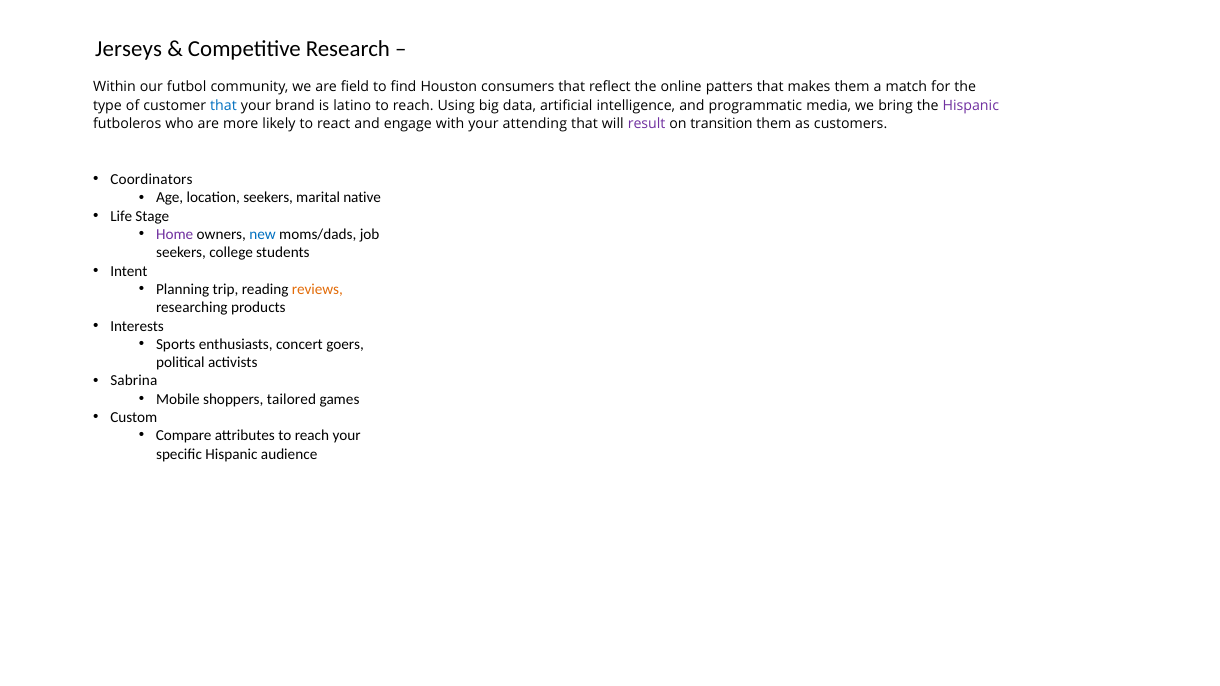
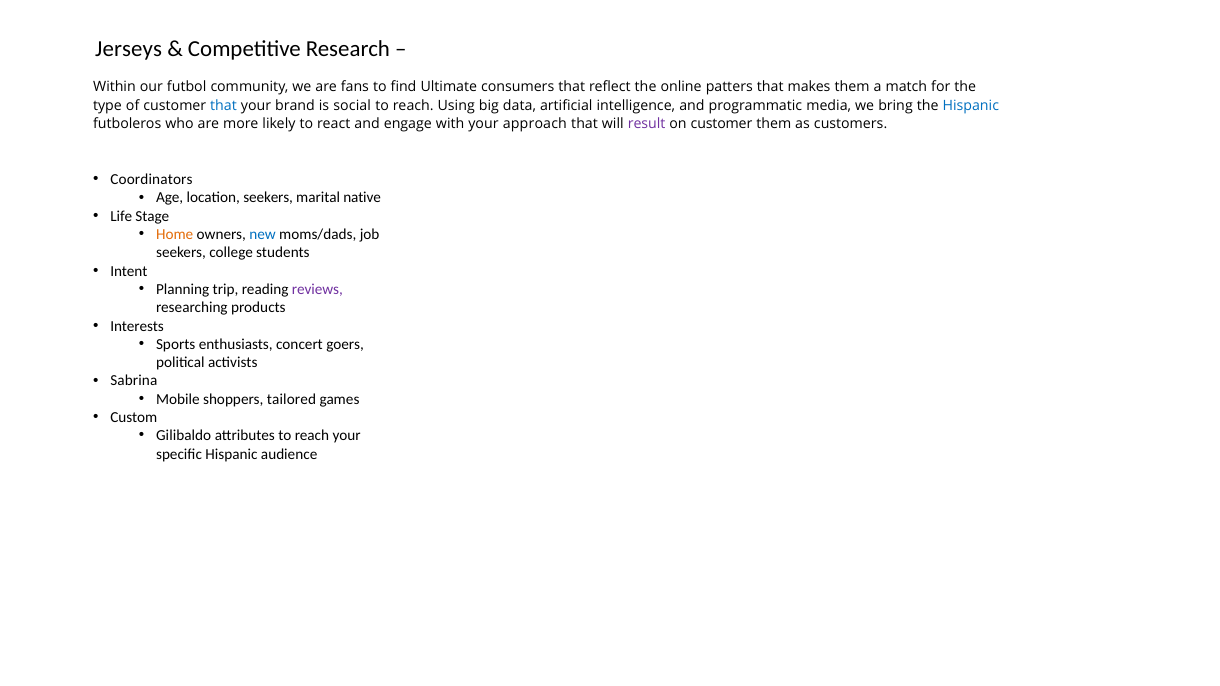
field: field -> fans (355, 87)
Houston: Houston -> Ultimate (449, 87)
latino: latino -> social (352, 105)
Hispanic colour: purple -> blue (971, 105)
attending: attending -> approach (535, 124)
on transition: transition -> customer (722, 124)
Home colour: purple -> orange (175, 235)
reviews colour: orange -> purple (317, 289)
Compare: Compare -> Gilibaldo (184, 436)
